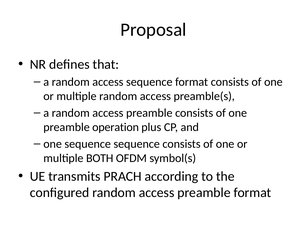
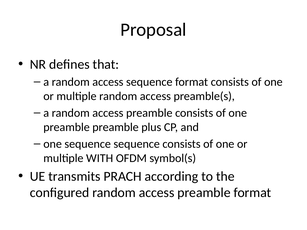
preamble operation: operation -> preamble (116, 127)
BOTH: BOTH -> WITH (100, 158)
